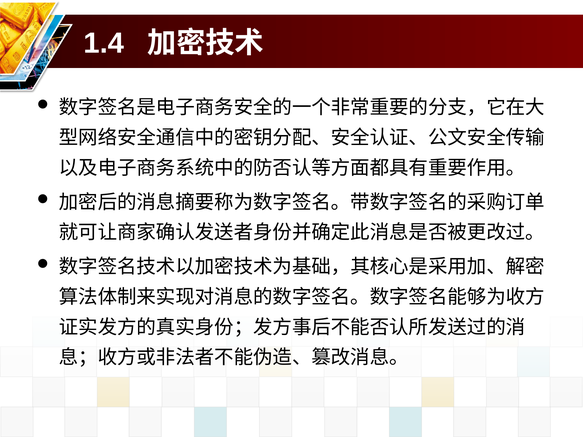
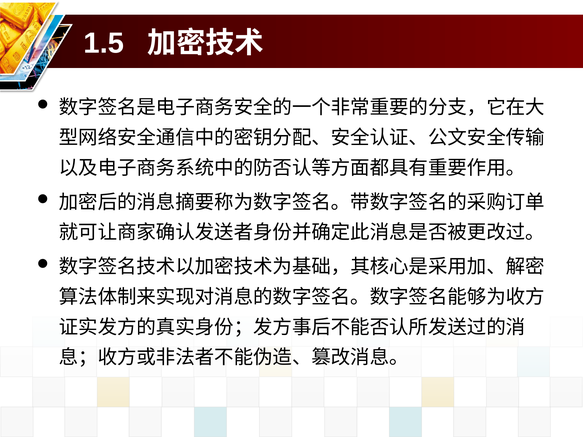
1.4: 1.4 -> 1.5 (104, 43)
